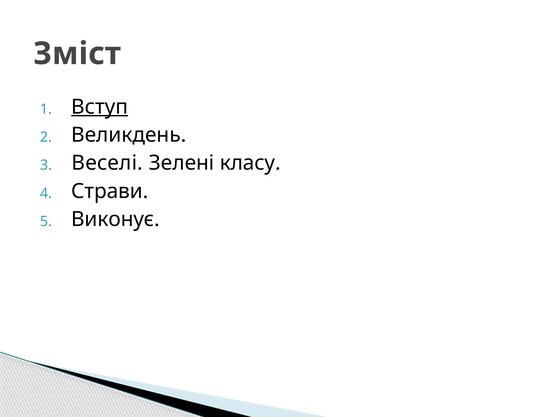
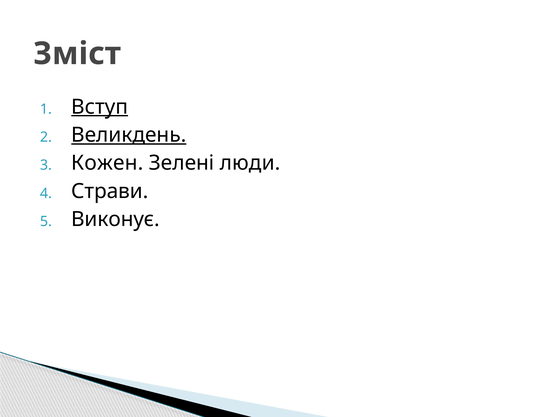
Великдень underline: none -> present (129, 135)
Веселі: Веселі -> Кожен (107, 163)
класу: класу -> люди (250, 163)
